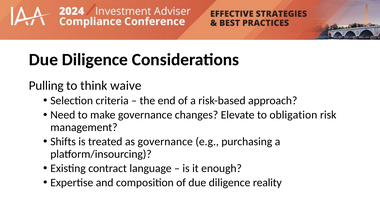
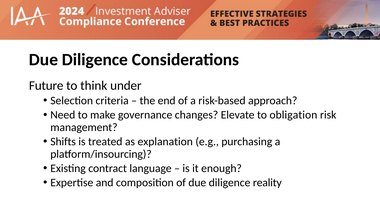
Pulling: Pulling -> Future (46, 86)
waive: waive -> under (126, 86)
as governance: governance -> explanation (165, 142)
